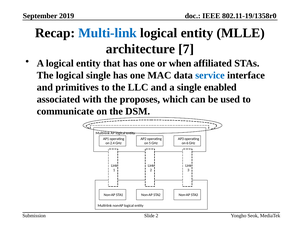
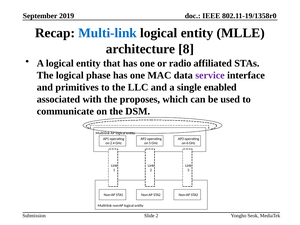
7: 7 -> 8 (186, 49)
when: when -> radio (180, 63)
logical single: single -> phase (98, 75)
service colour: blue -> purple (210, 75)
